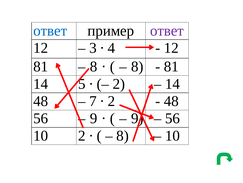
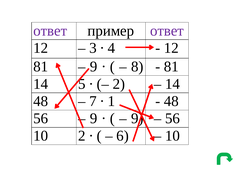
ответ colour: blue -> purple (50, 31)
8: 8 -> 9 (94, 66)
2: 2 -> 1 (111, 101)
8: 8 -> 6 (123, 135)
